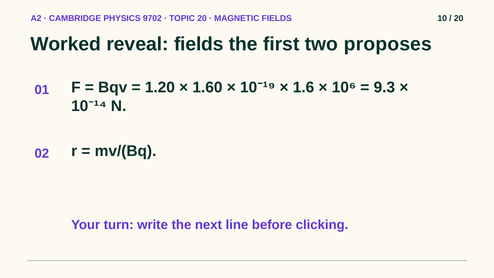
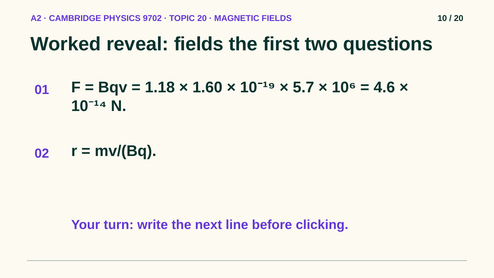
proposes: proposes -> questions (388, 44)
1.20: 1.20 -> 1.18 (160, 87)
1.6: 1.6 -> 5.7 (303, 87)
9.3: 9.3 -> 4.6 (384, 87)
